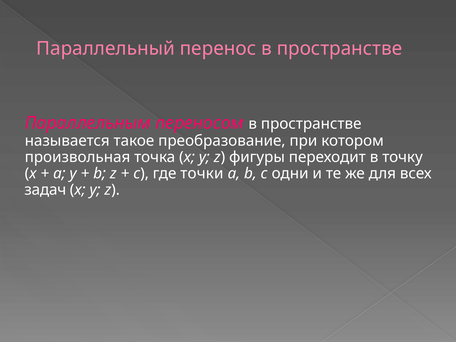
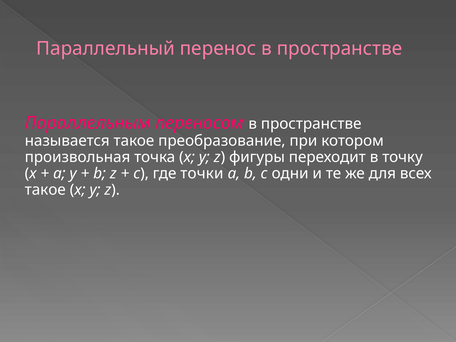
задач: задач -> такое (45, 190)
